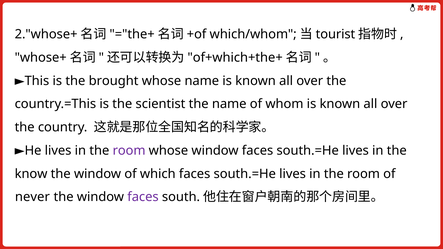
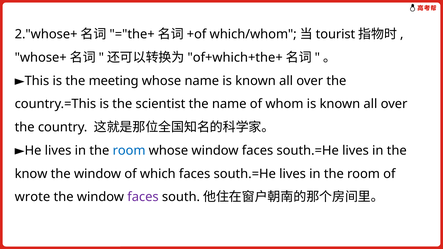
brought: brought -> meeting (114, 81)
room colour: purple -> blue (129, 151)
never: never -> wrote (32, 197)
